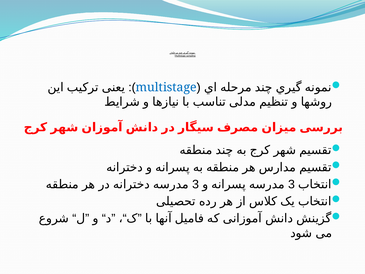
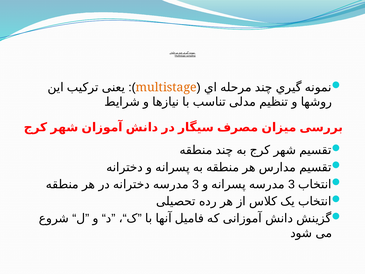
multistage colour: blue -> orange (166, 87)
